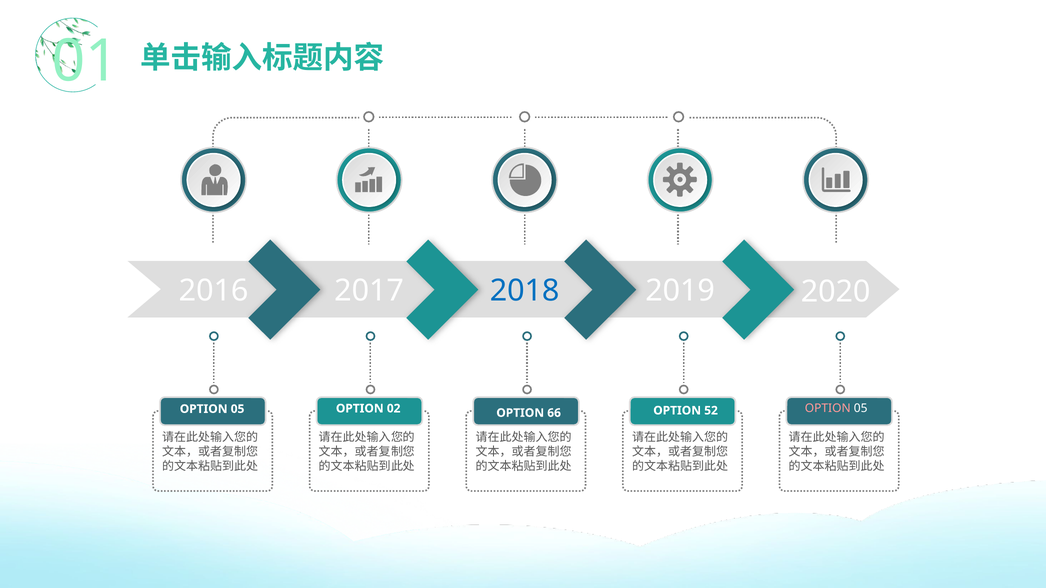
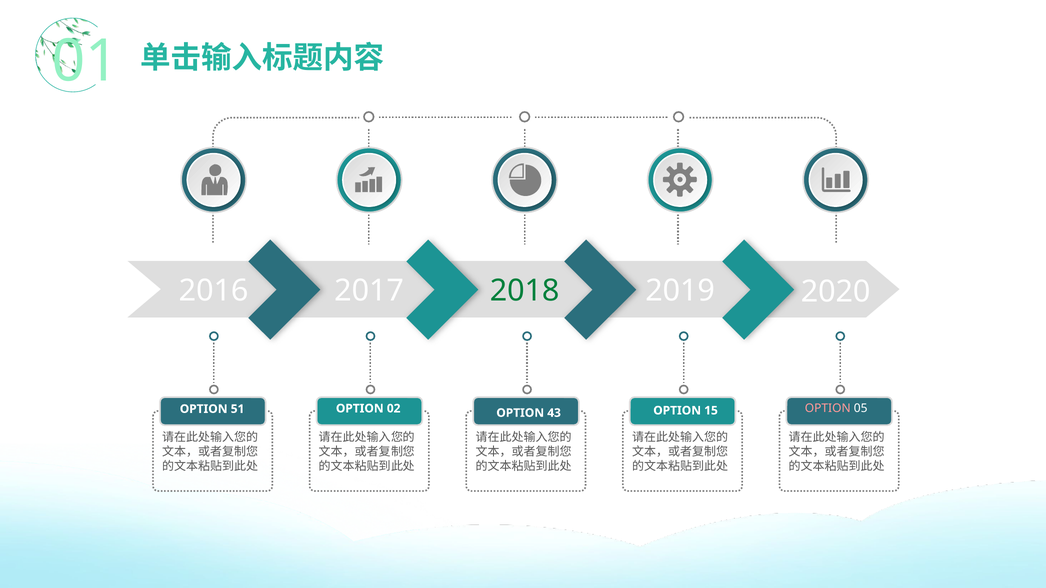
2018 colour: blue -> green (525, 291)
05: 05 -> 51 (238, 409)
52: 52 -> 15 (711, 411)
66: 66 -> 43 (554, 413)
